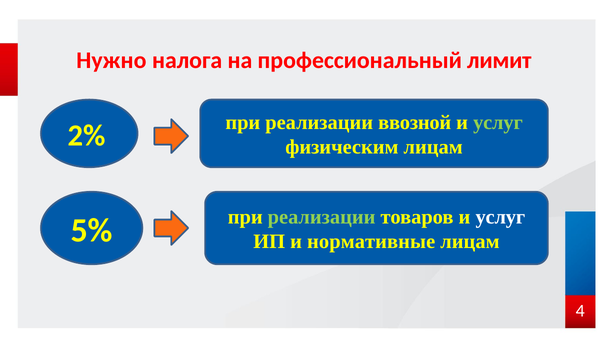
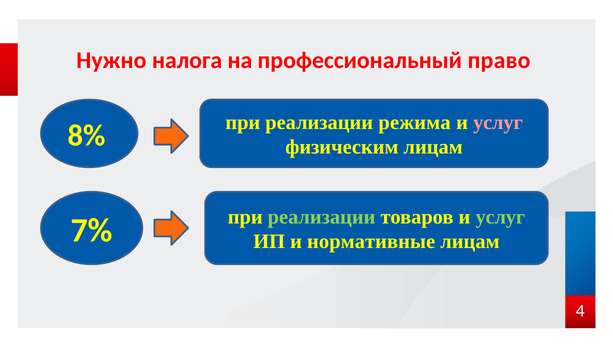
лимит: лимит -> право (499, 61)
2%: 2% -> 8% (87, 135)
ввозной: ввозной -> режима (415, 122)
услуг colour: light green -> pink (498, 122)
5%: 5% -> 7% (92, 230)
услуг colour: white -> light green (500, 217)
